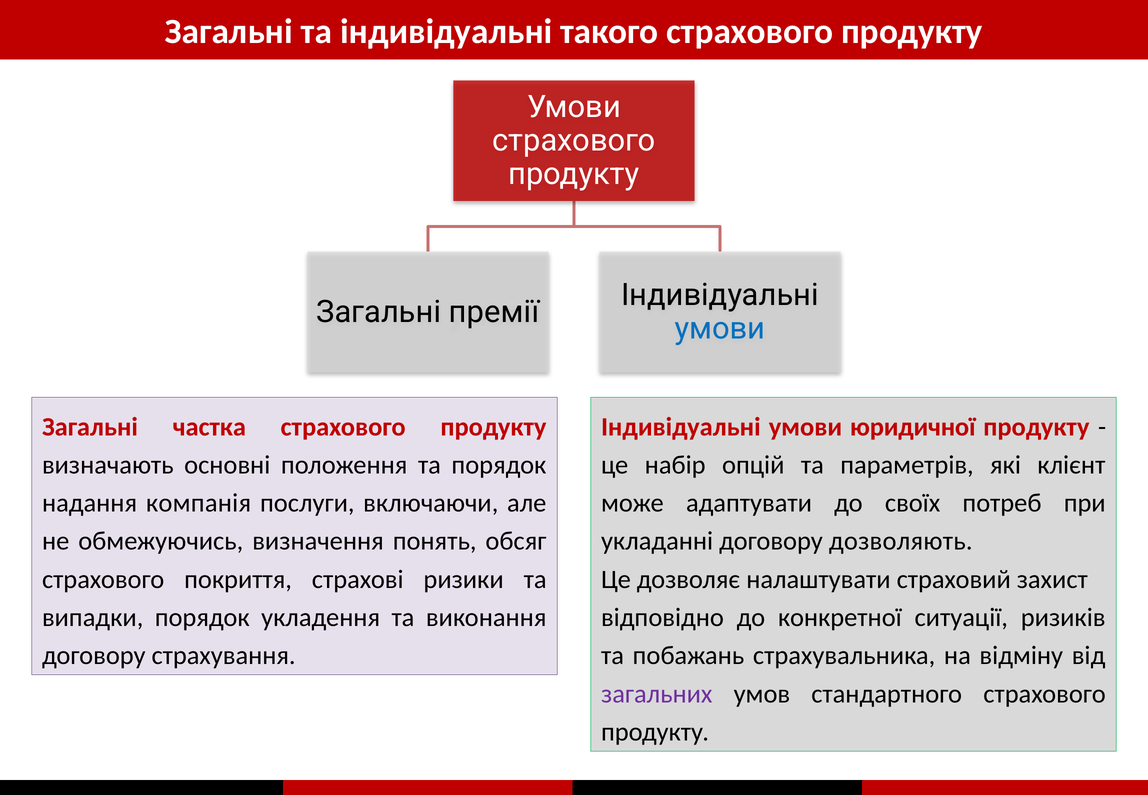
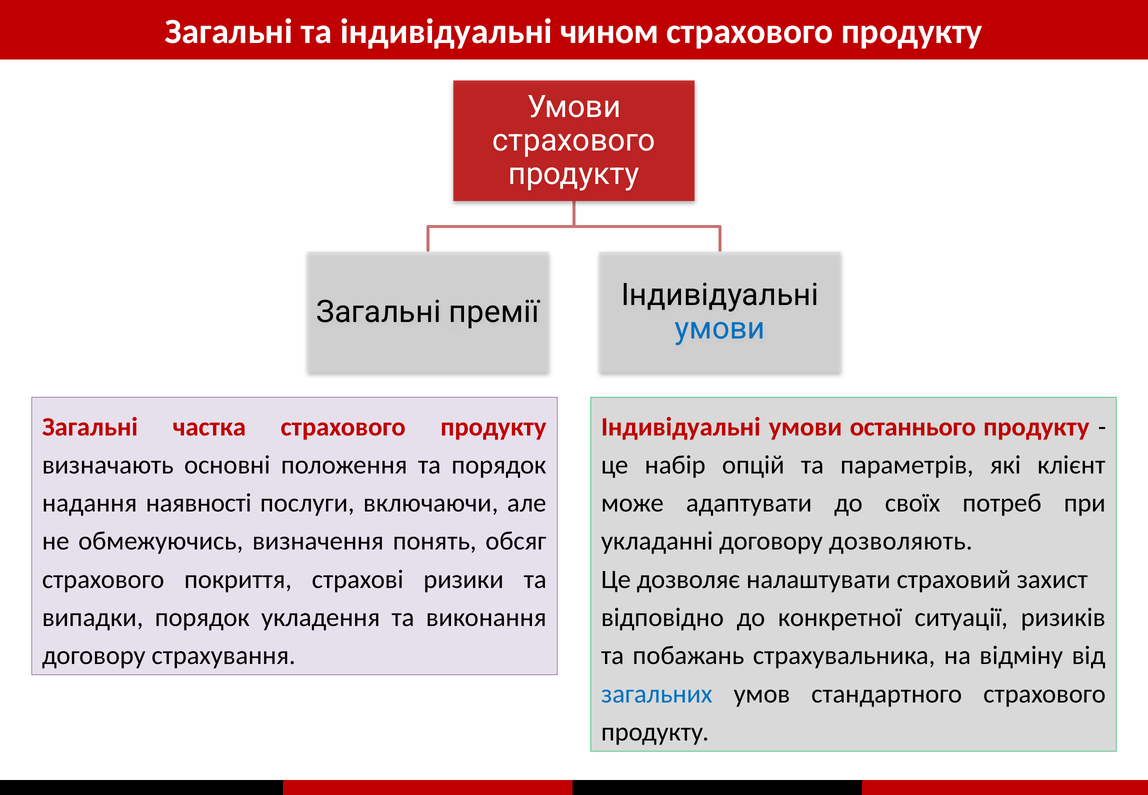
такого: такого -> чином (609, 31)
юридичної: юридичної -> останнього (913, 427)
компанія: компанія -> наявності (199, 503)
загальних colour: purple -> blue (657, 694)
